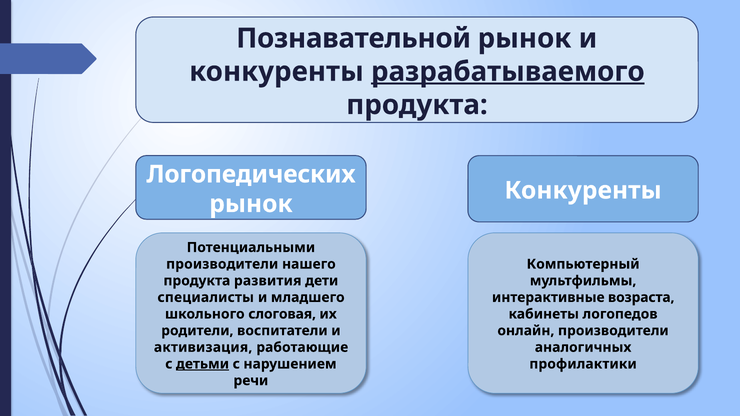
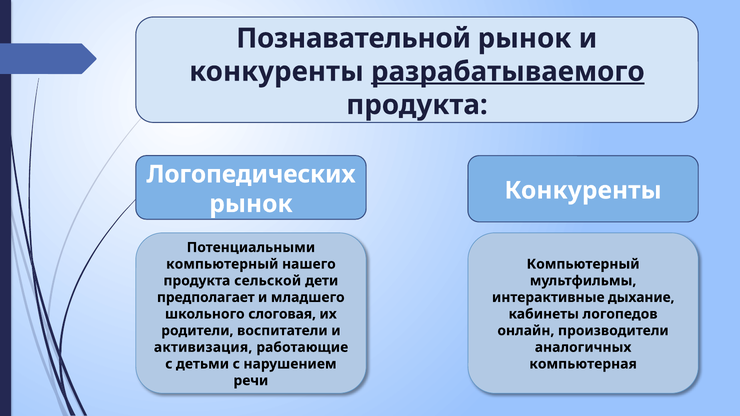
производители: производители -> компьютерный (222, 264)
развития: развития -> сельской (268, 281)
специалисты: специалисты -> предполагает (206, 298)
возраста: возраста -> дыхание (641, 298)
детьми underline: present -> none (203, 364)
профилактики: профилактики -> компьютерная (583, 364)
